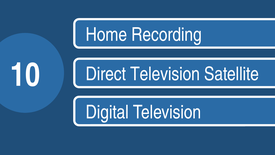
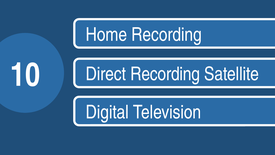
Direct Television: Television -> Recording (165, 74)
